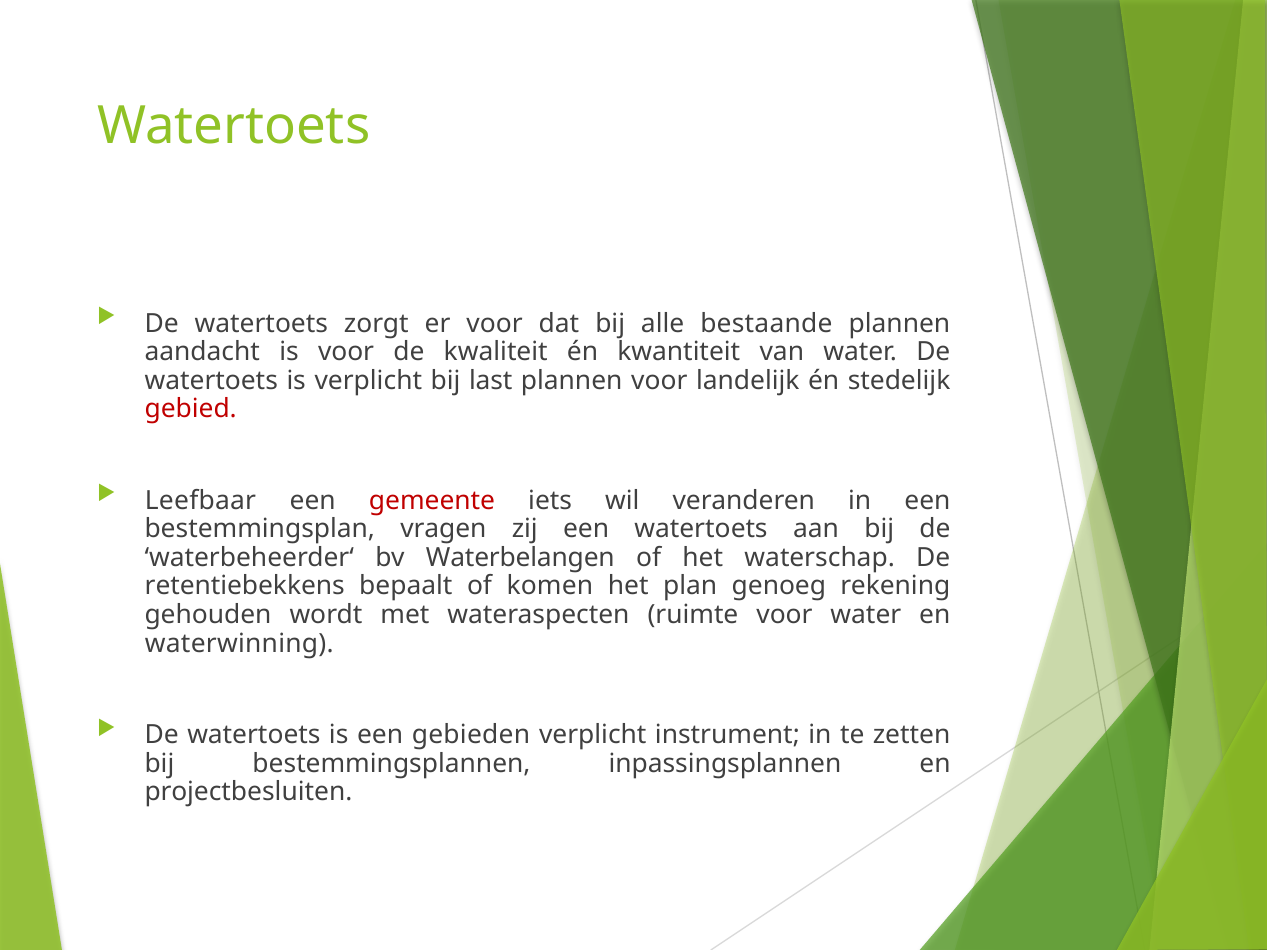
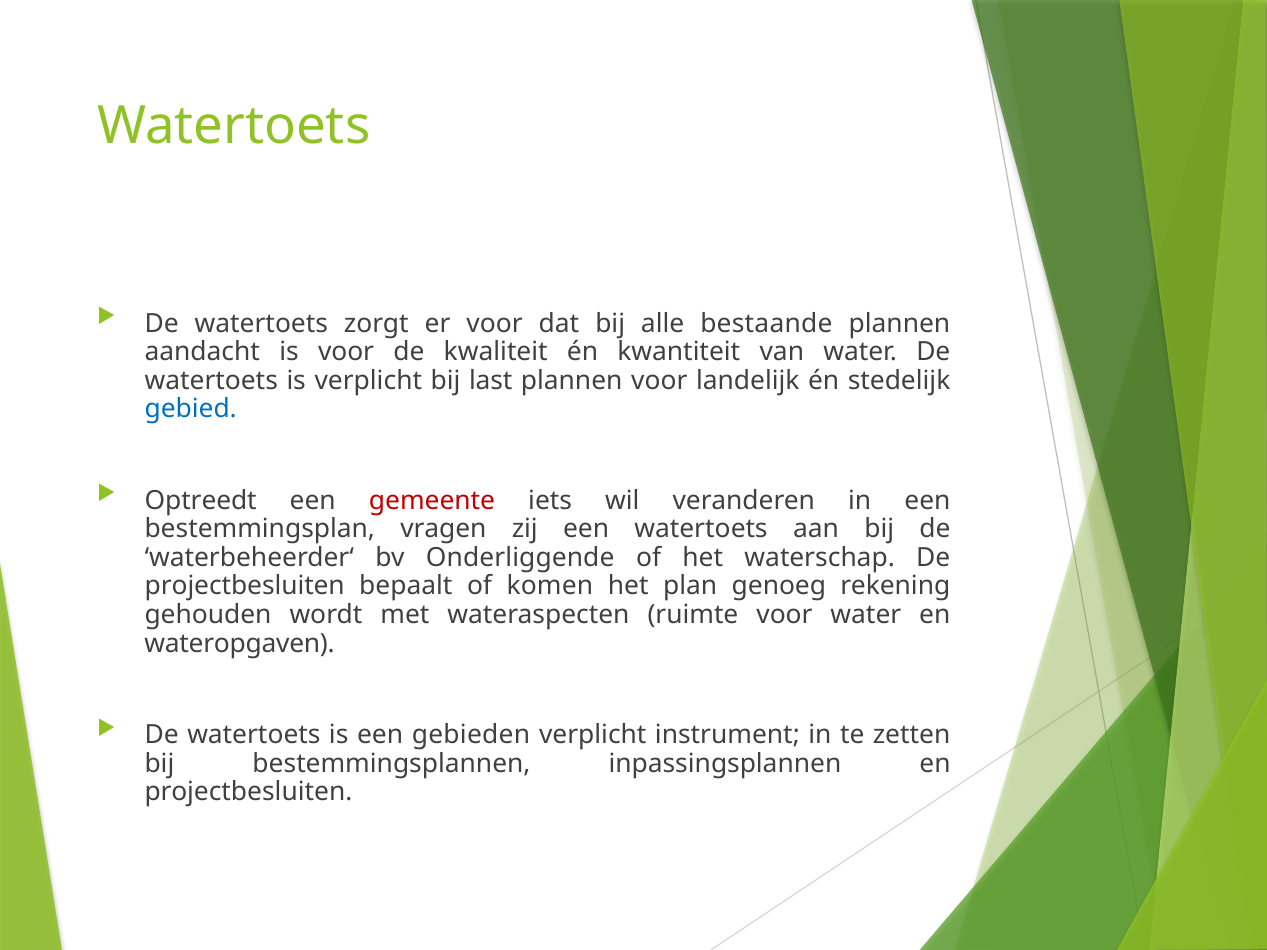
gebied colour: red -> blue (191, 409)
Leefbaar: Leefbaar -> Optreedt (201, 501)
Waterbelangen: Waterbelangen -> Onderliggende (520, 558)
retentiebekkens: retentiebekkens -> projectbesluiten (245, 586)
waterwinning: waterwinning -> wateropgaven (240, 643)
